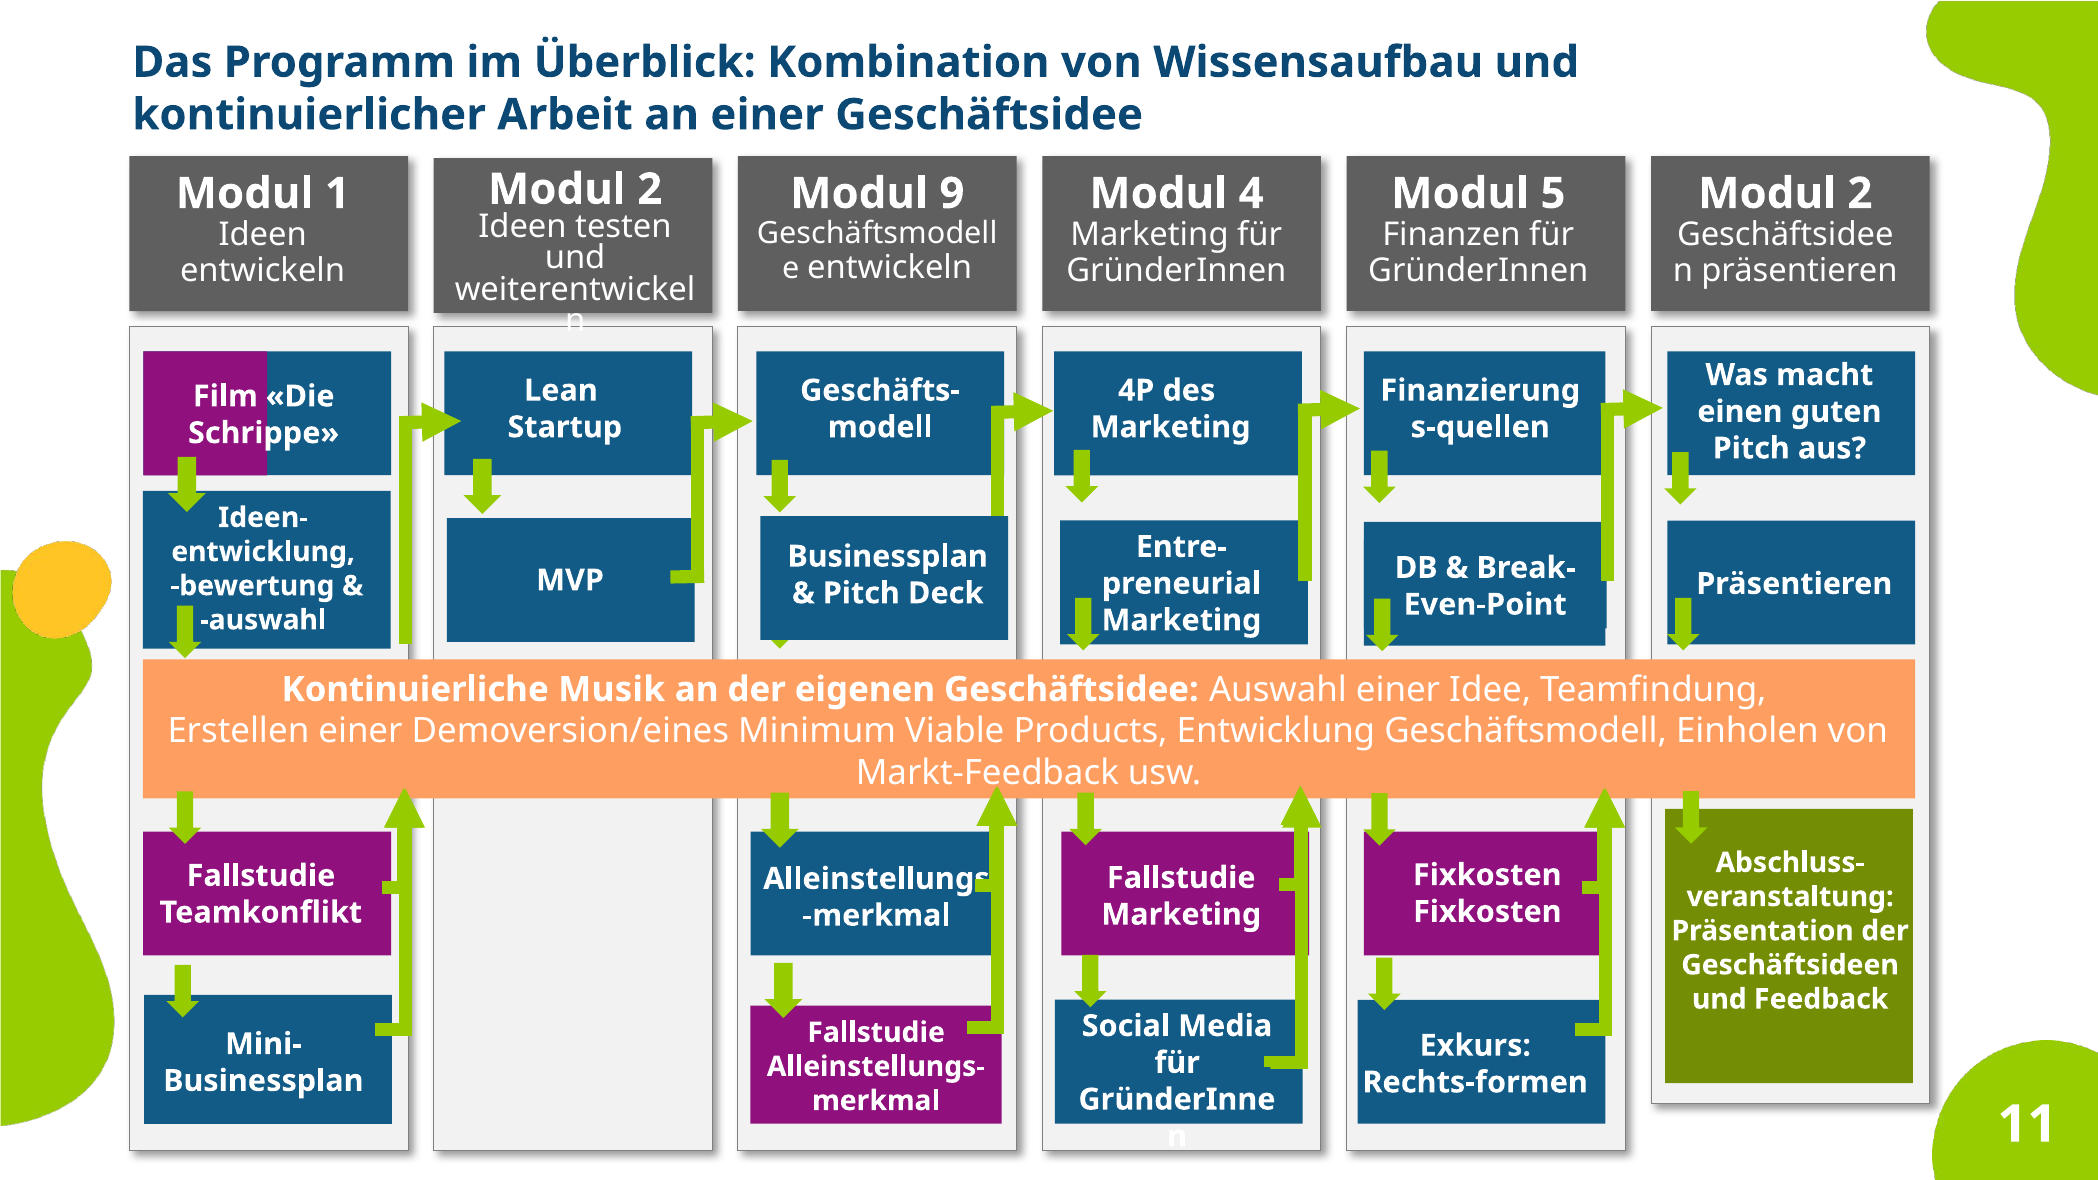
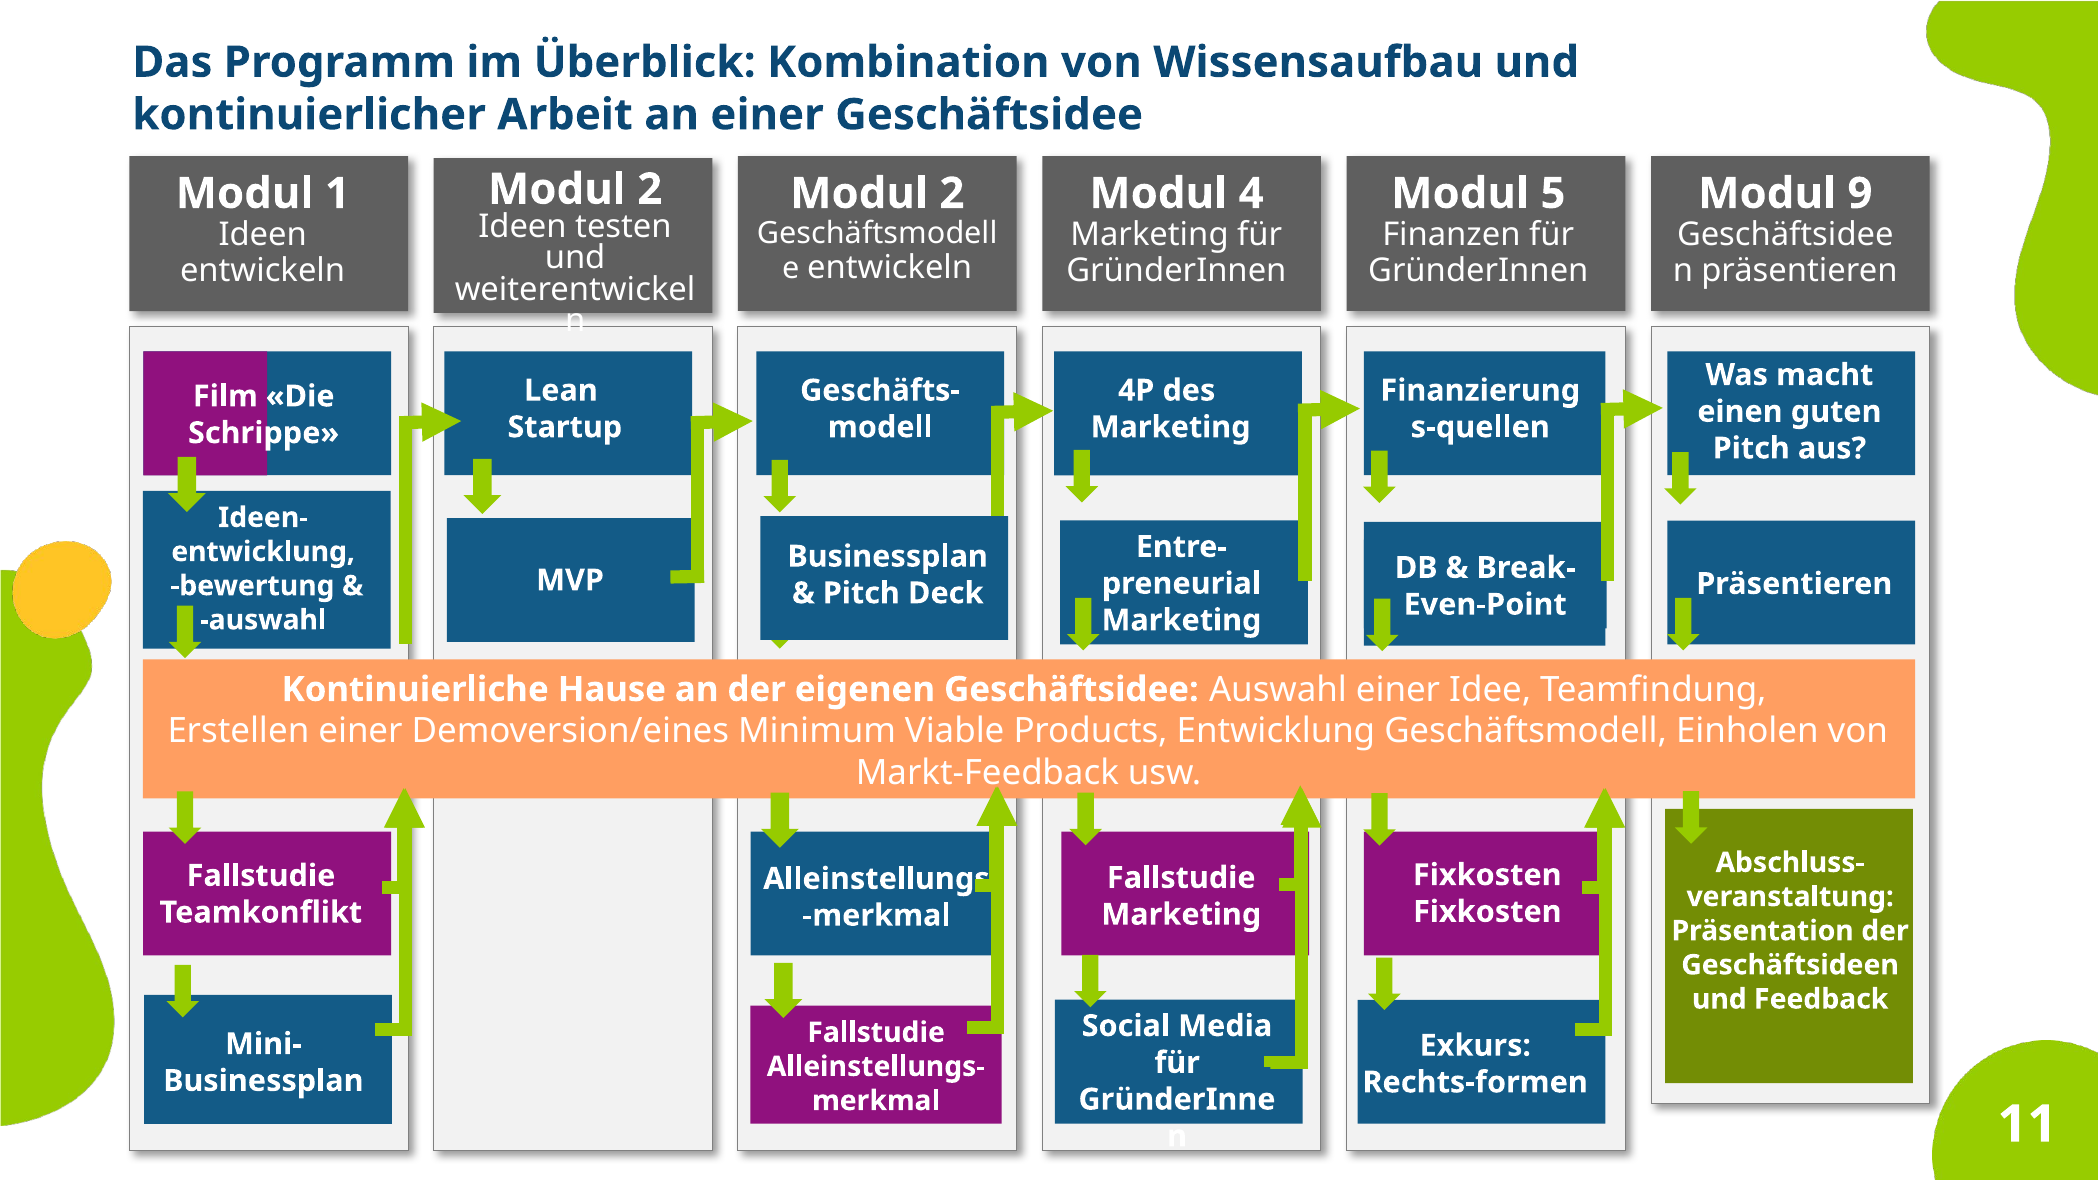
9: 9 -> 2 (952, 194)
2: 2 -> 9 (1860, 194)
Musik: Musik -> Hause (612, 690)
